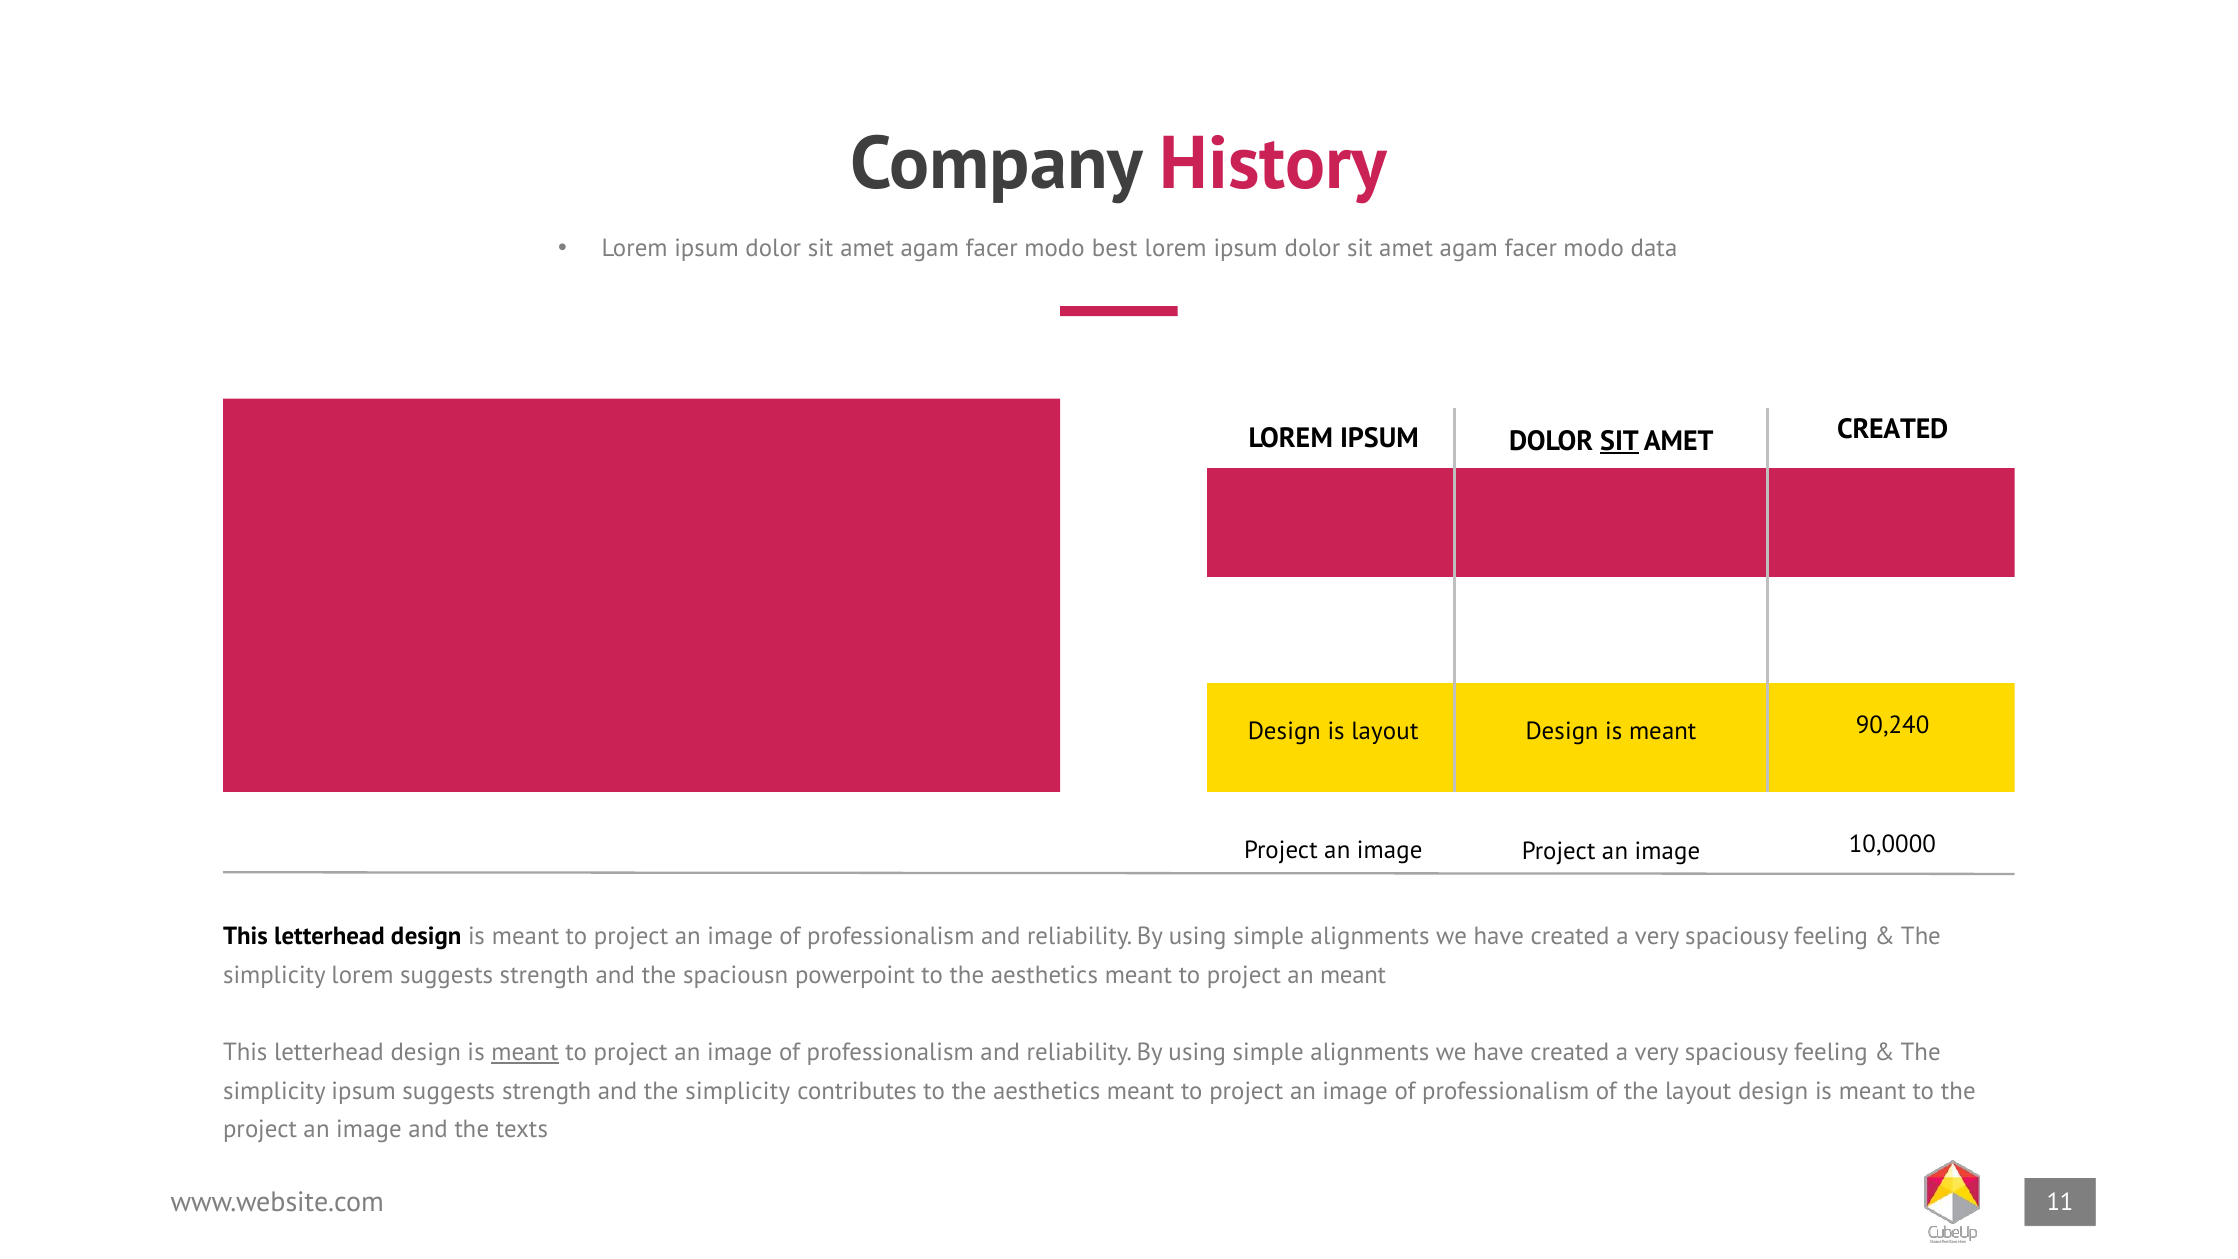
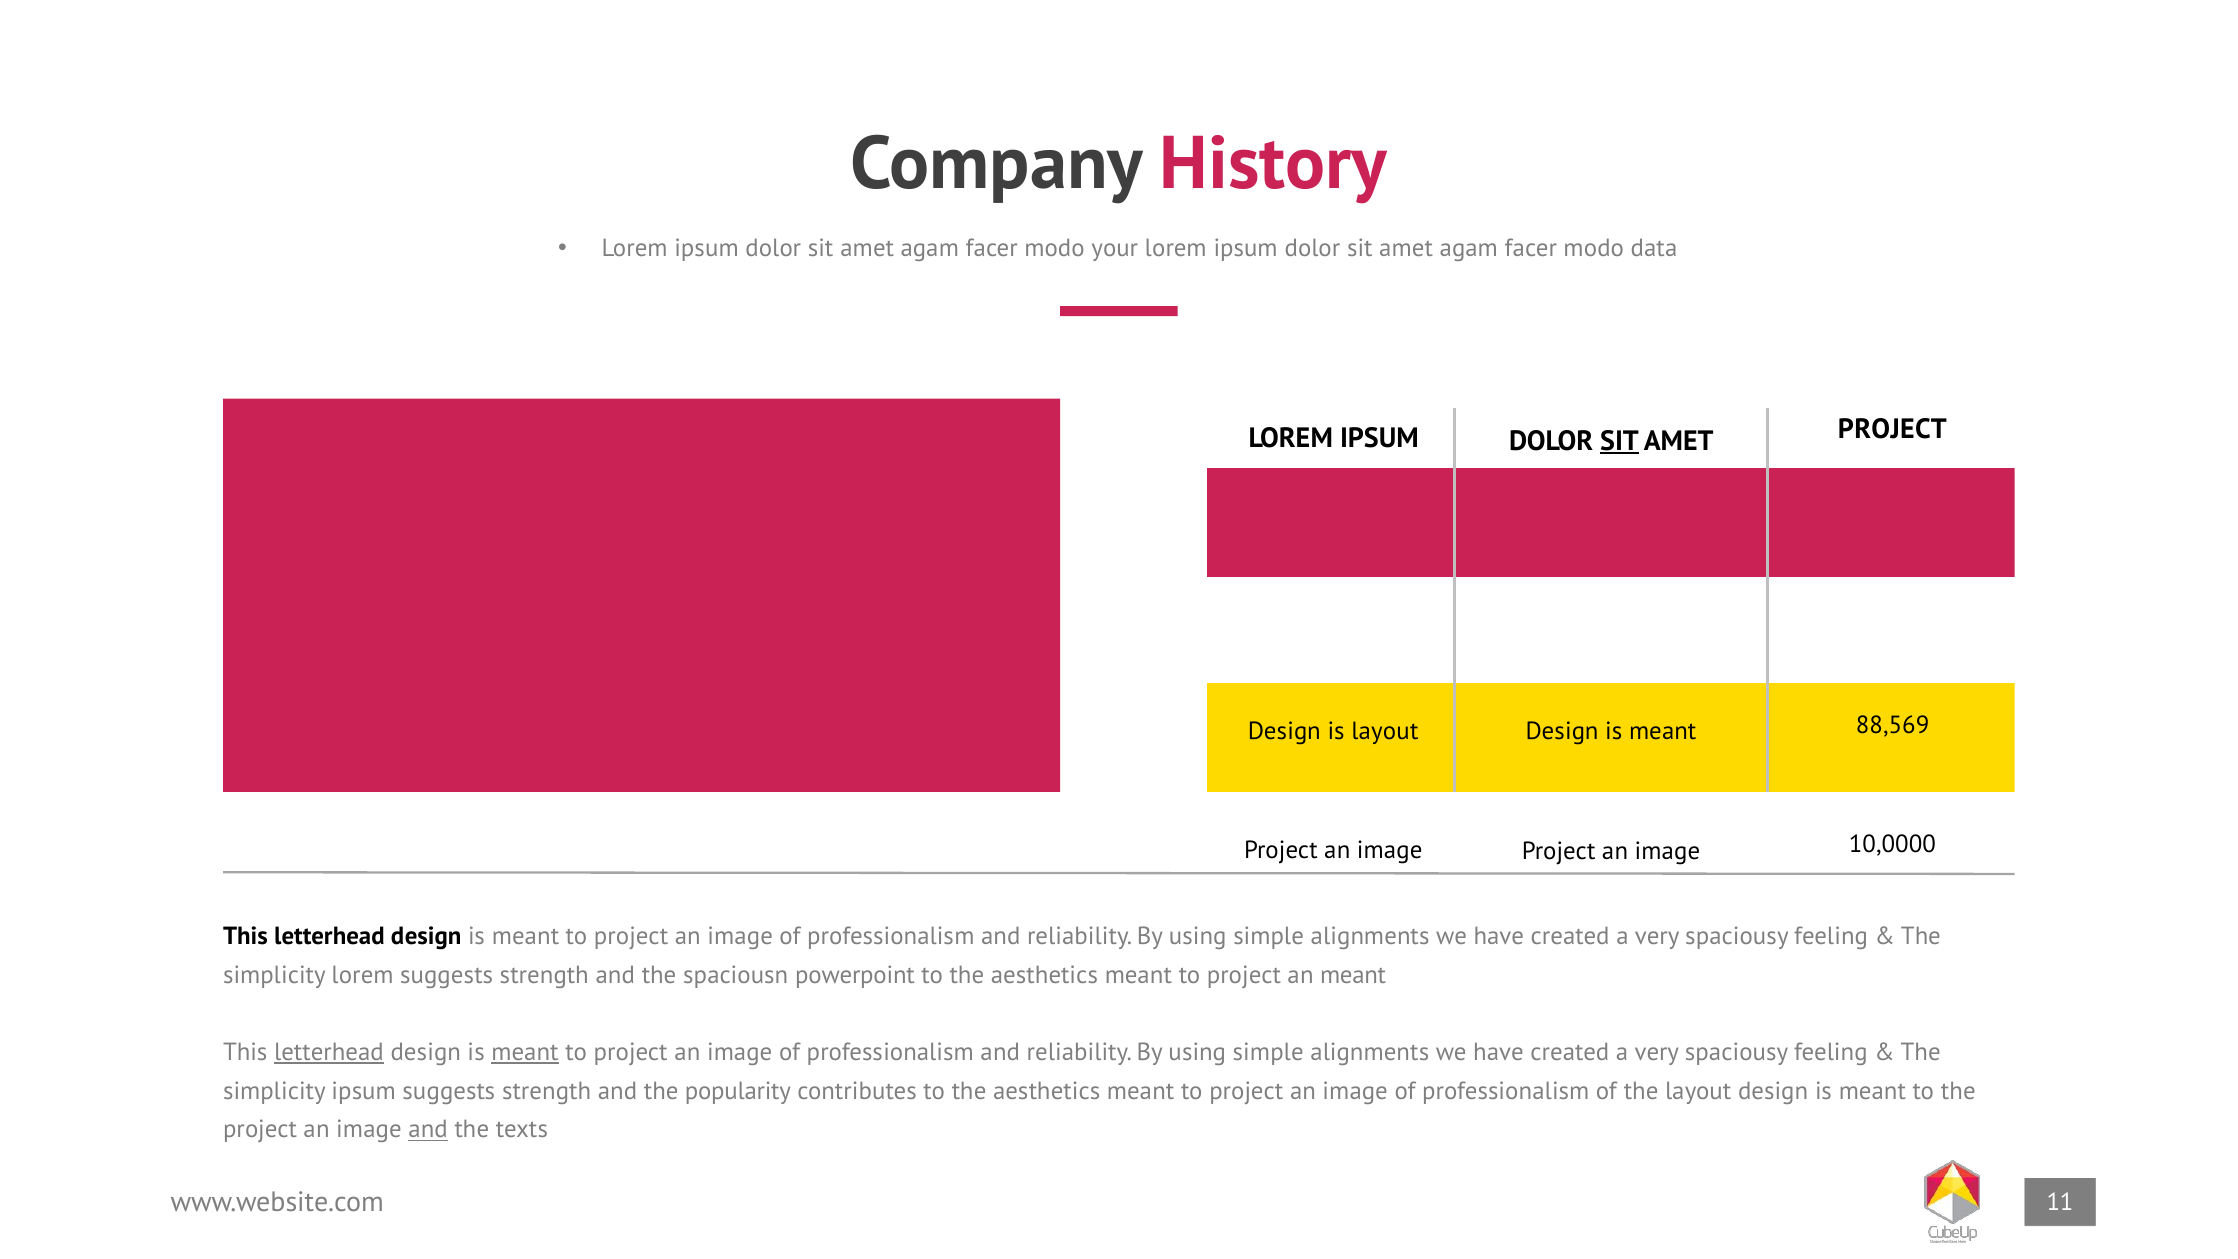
best: best -> your (1115, 248)
CREATED: CREATED -> PROJECT (1892, 429)
90,240: 90,240 -> 88,569 (1893, 725)
letterhead underline: none -> present (329, 1052)
and the simplicity: simplicity -> popularity (738, 1091)
and underline: none -> present (428, 1130)
